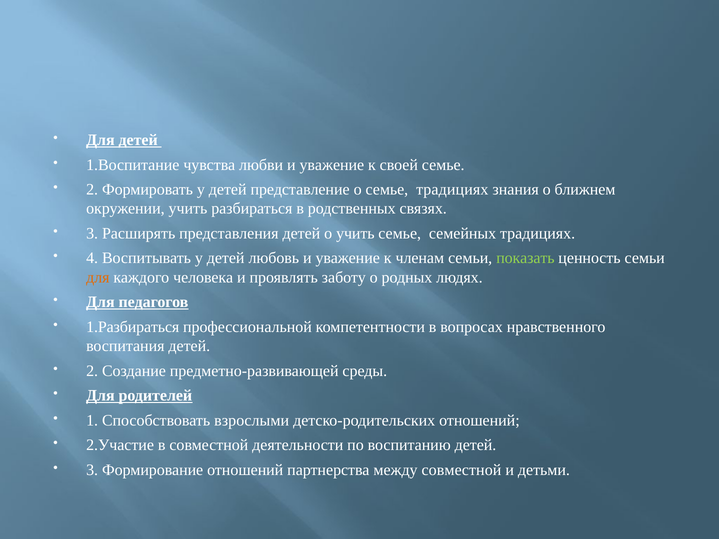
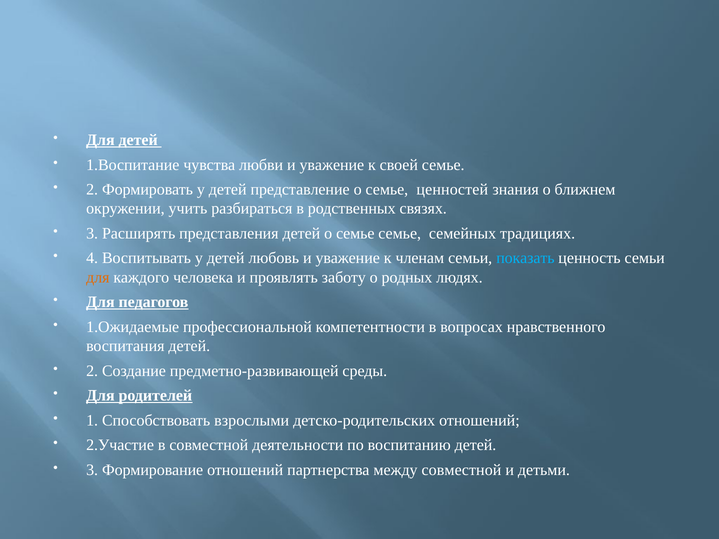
семье традициях: традициях -> ценностей (452, 190)
детей о учить: учить -> семье (355, 234)
показать colour: light green -> light blue (525, 258)
1.Разбираться: 1.Разбираться -> 1.Ожидаемые (133, 327)
